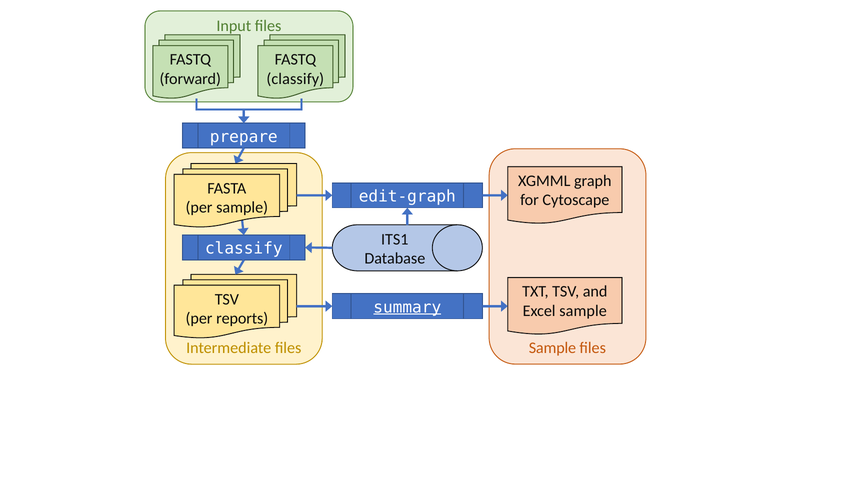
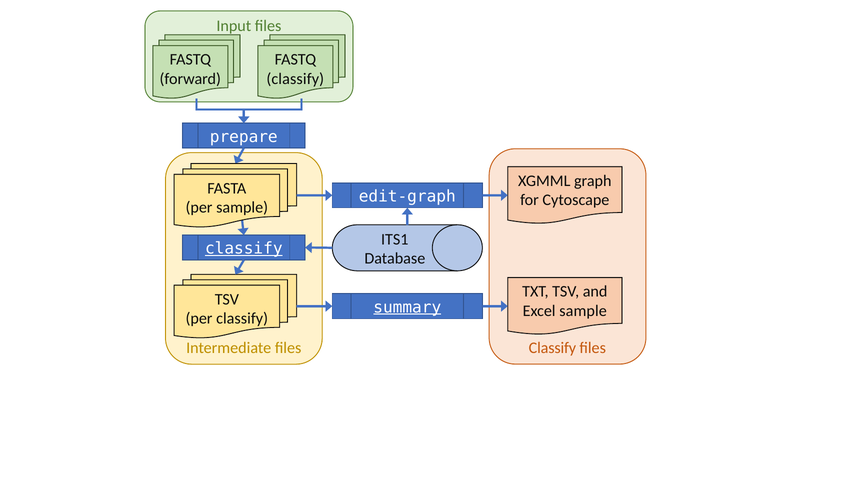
classify underline: none -> present (244, 249)
per reports: reports -> classify (242, 318)
Sample: Sample -> Classify (552, 348)
